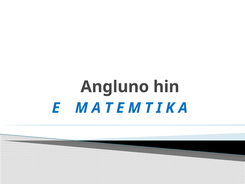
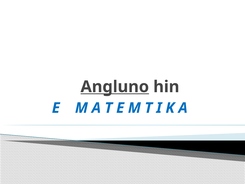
Angluno underline: none -> present (115, 87)
